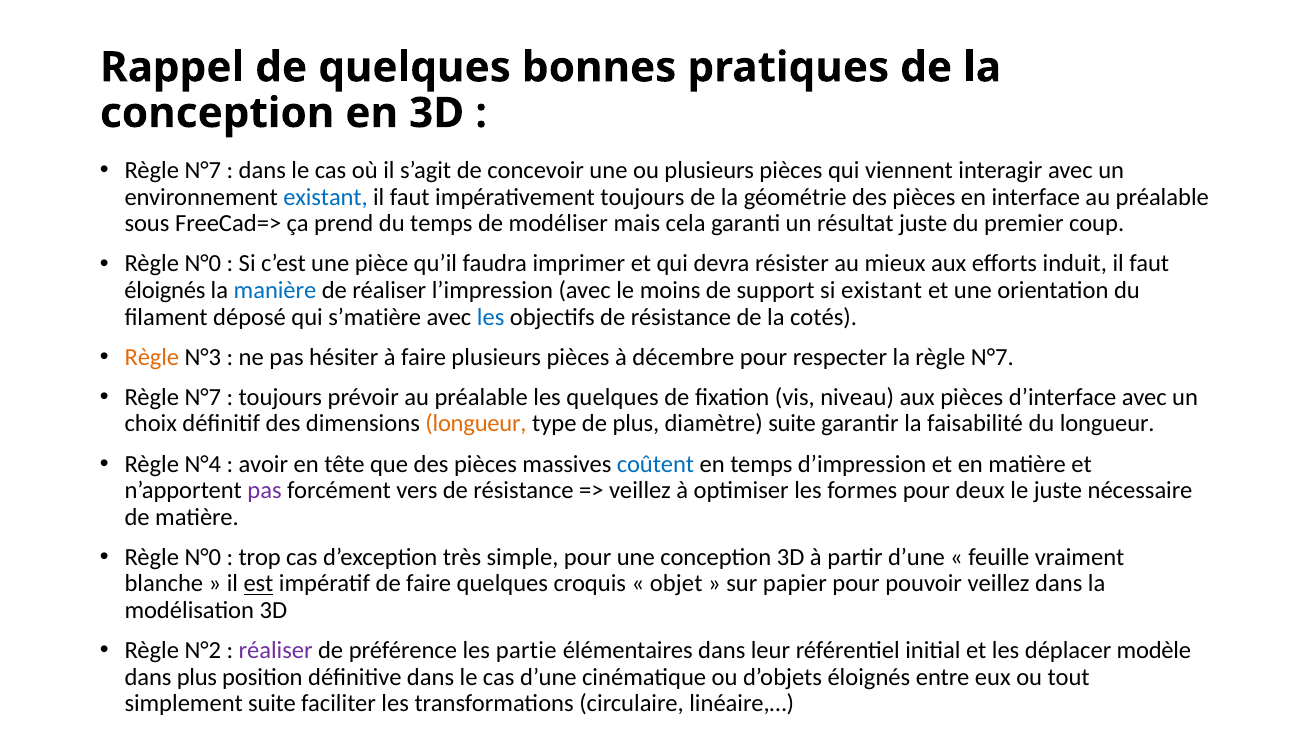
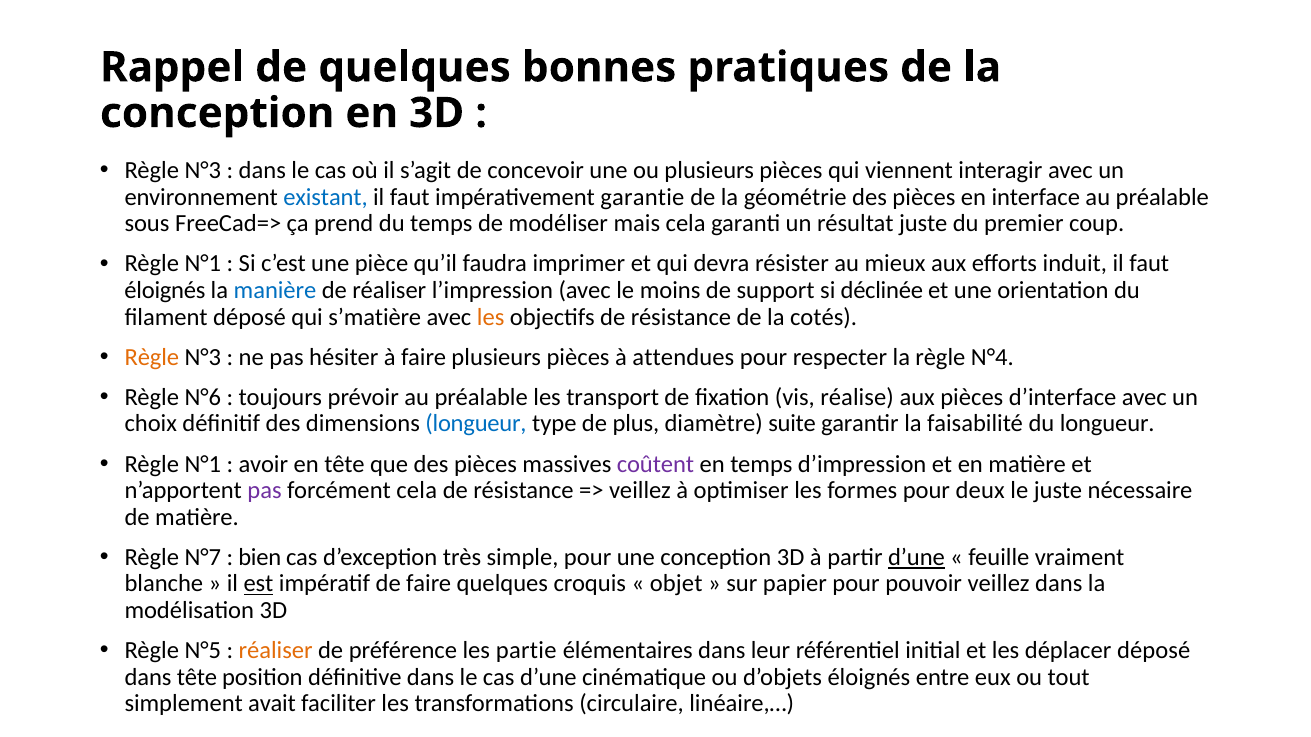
N°7: N°7 -> N°3 (203, 171)
impérativement toujours: toujours -> garantie (642, 197)
N°0: N°0 -> N°1 (203, 264)
si existant: existant -> déclinée (882, 291)
les colour: blue -> orange (491, 317)
décembre: décembre -> attendues (683, 357)
la règle N°7: N°7 -> N°4 (992, 357)
N°7: N°7 -> N°6 (203, 398)
les quelques: quelques -> transport (613, 398)
niveau: niveau -> réalise (857, 398)
longueur colour: orange -> blue (476, 424)
N°4: N°4 -> N°1 (203, 464)
coûtent colour: blue -> purple (655, 464)
forcément vers: vers -> cela (417, 491)
N°0: N°0 -> N°7 (203, 558)
trop: trop -> bien (260, 558)
d’une underline: none -> present (916, 558)
N°2: N°2 -> N°5 (203, 651)
réaliser colour: purple -> orange (276, 651)
déplacer modèle: modèle -> déposé (1154, 651)
dans plus: plus -> tête (197, 678)
simplement suite: suite -> avait (272, 704)
